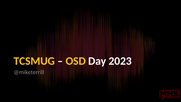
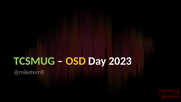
TCSMUG colour: yellow -> light green (34, 61)
